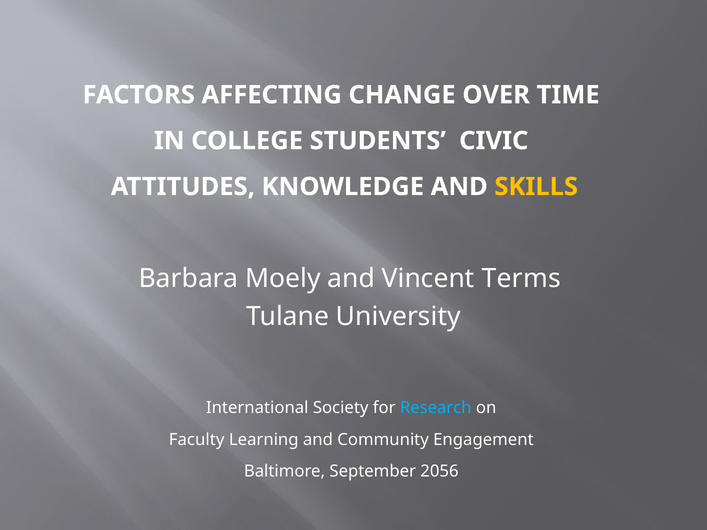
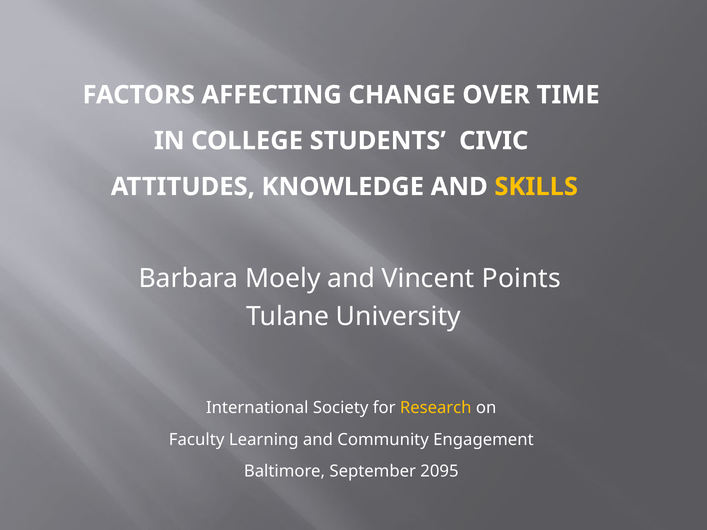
Terms: Terms -> Points (521, 279)
Research colour: light blue -> yellow (436, 408)
2056: 2056 -> 2095 (439, 472)
